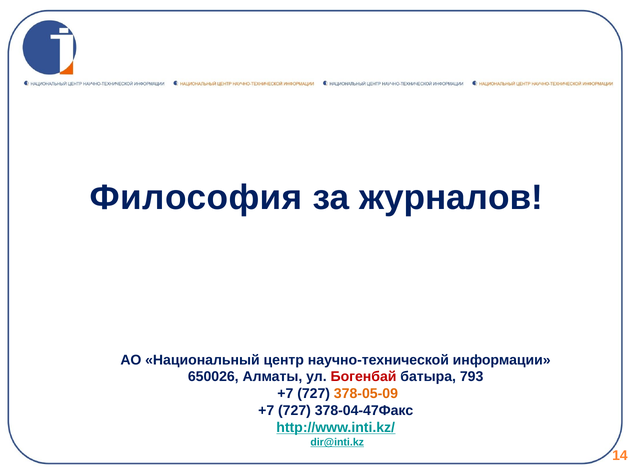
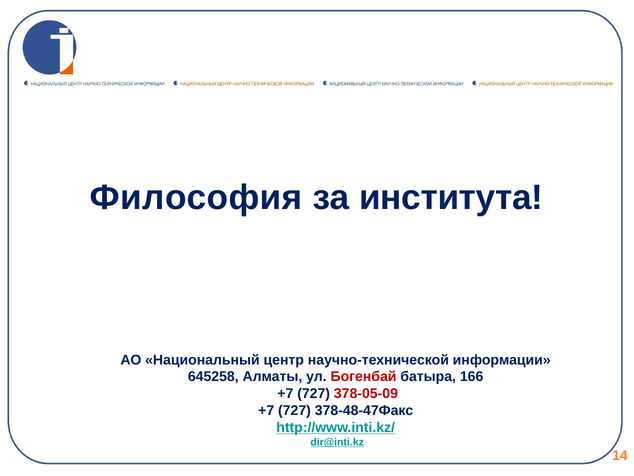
журналов: журналов -> института (451, 197)
650026: 650026 -> 645258 (213, 376)
793: 793 -> 166 (472, 376)
378-05-09 colour: orange -> red (366, 393)
378-04-47Факс: 378-04-47Факс -> 378-48-47Факс (364, 410)
